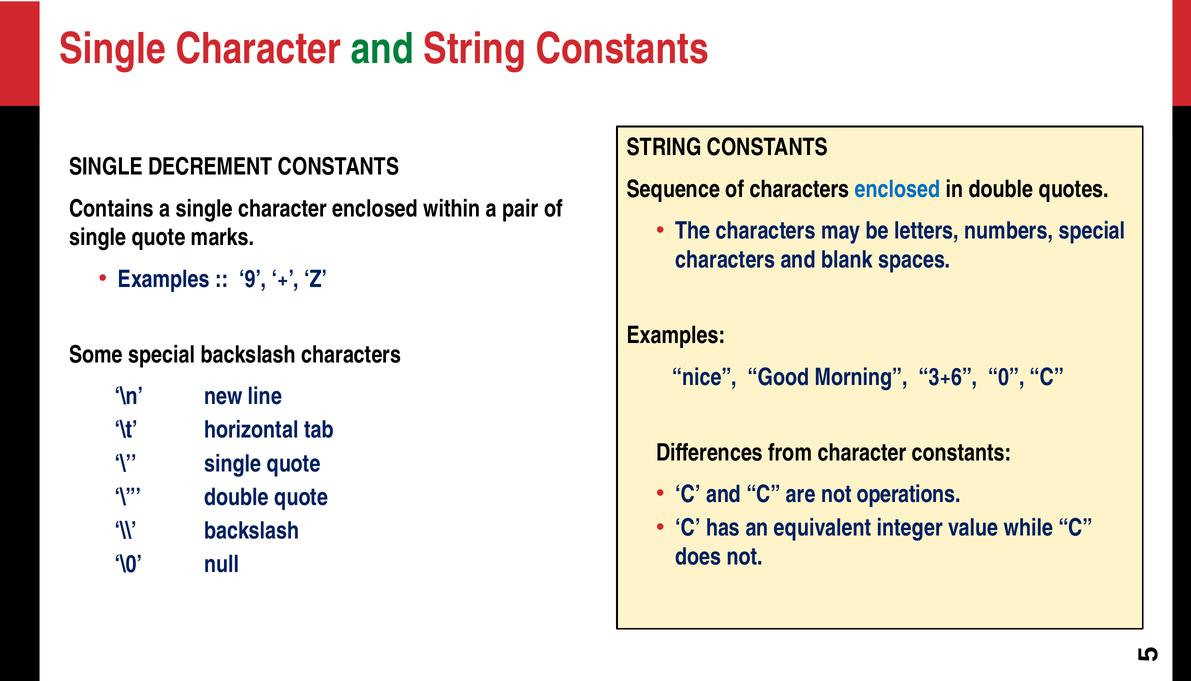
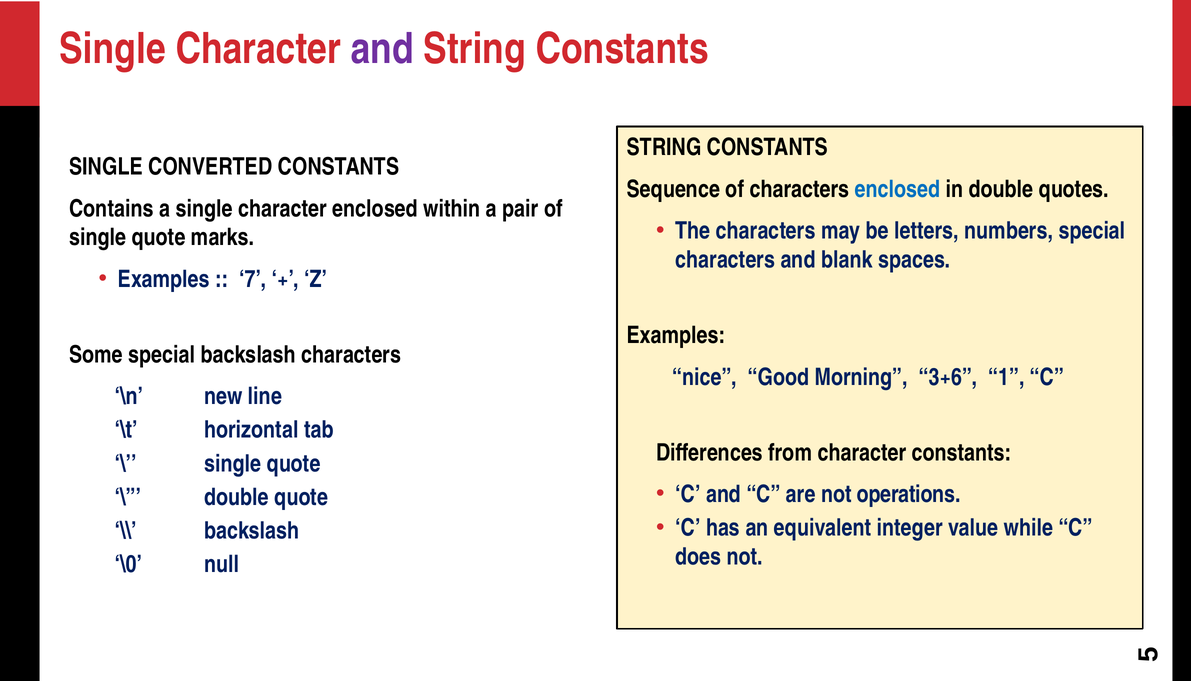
and colour: green -> purple (382, 49)
DECREMENT: DECREMENT -> CONVERTED (210, 167)
9: 9 -> 7 (253, 279)
0: 0 -> 1 (1006, 377)
